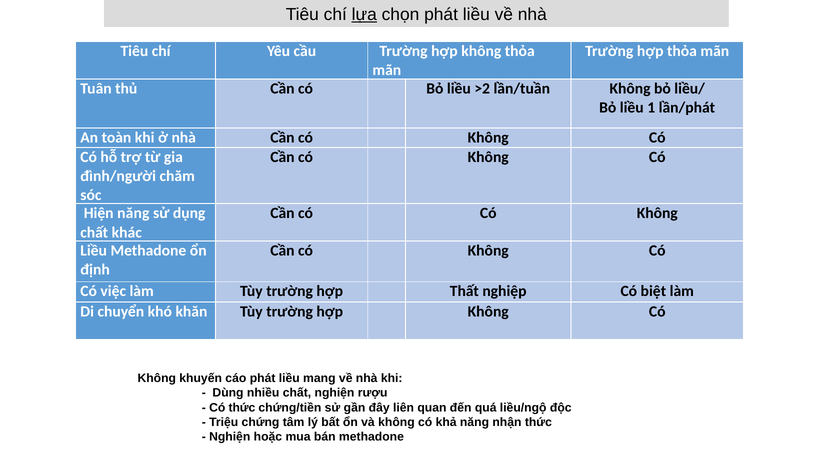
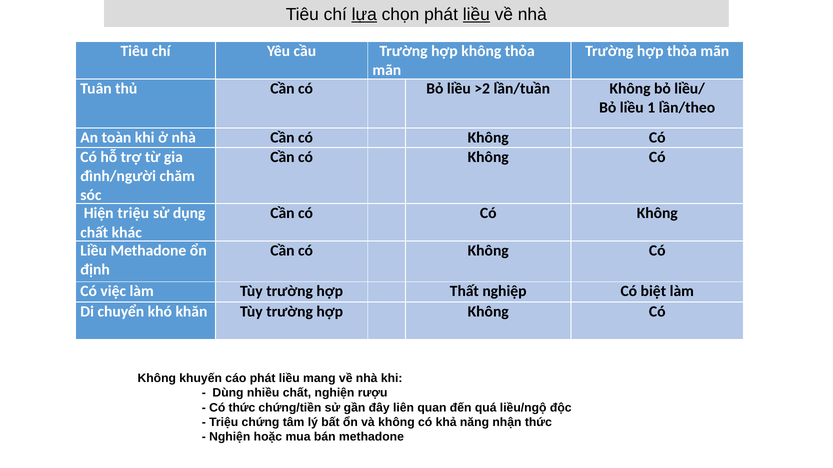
liều underline: none -> present (476, 15)
lần/phát: lần/phát -> lần/theo (687, 108)
Hiện năng: năng -> triệu (133, 214)
